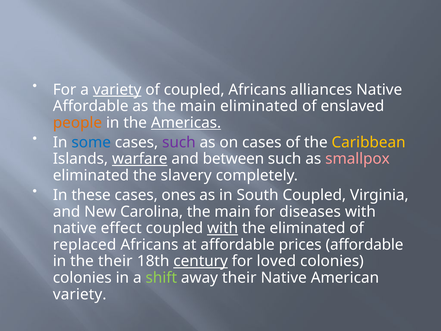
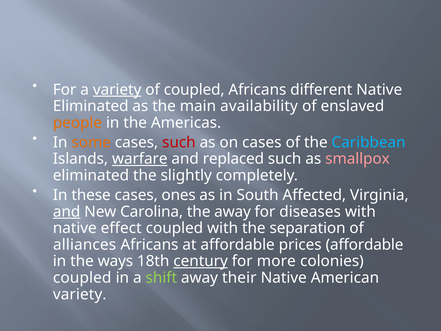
alliances: alliances -> different (321, 90)
Affordable: Affordable -> Eliminated (91, 106)
main eliminated: eliminated -> availability (259, 106)
Americas underline: present -> none (186, 123)
some colour: blue -> orange (91, 142)
such colour: purple -> red (179, 142)
Caribbean colour: yellow -> light blue (369, 142)
between: between -> replaced (233, 159)
slavery: slavery -> slightly (186, 175)
South Coupled: Coupled -> Affected (314, 195)
and underline: none -> present (67, 211)
main: main -> away (233, 211)
with underline: present -> none (223, 228)
the eliminated: eliminated -> separation (308, 228)
replaced: replaced -> alliances (85, 245)
the their: their -> ways (115, 261)
loved: loved -> more (276, 261)
colonies: colonies -> coupled (82, 278)
